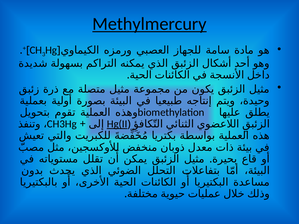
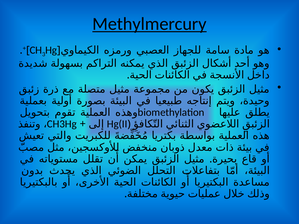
Hg(II underline: present -> none (117, 124)
